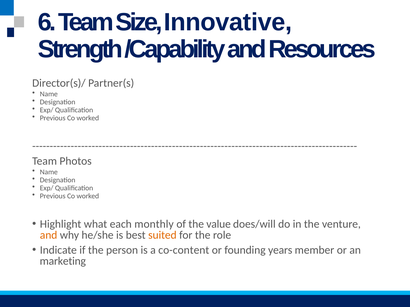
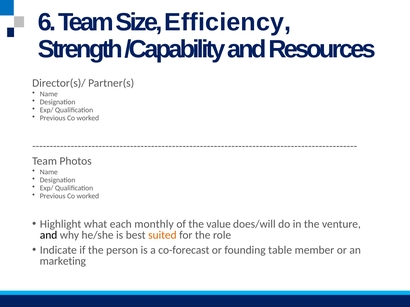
Innovative: Innovative -> Efficiency (228, 22)
and colour: orange -> black (49, 236)
co-content: co-content -> co-forecast (184, 250)
years: years -> table (280, 250)
